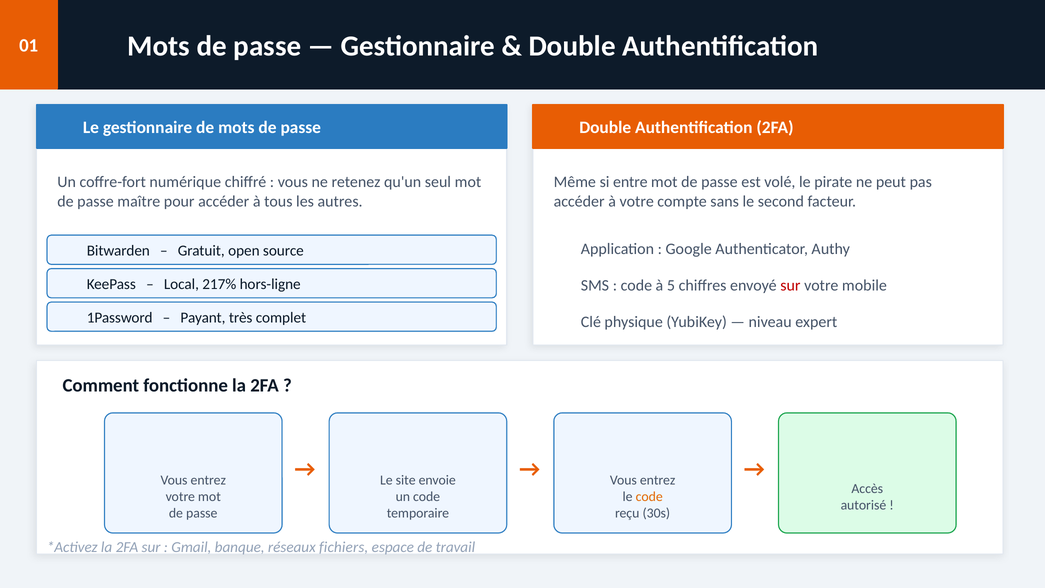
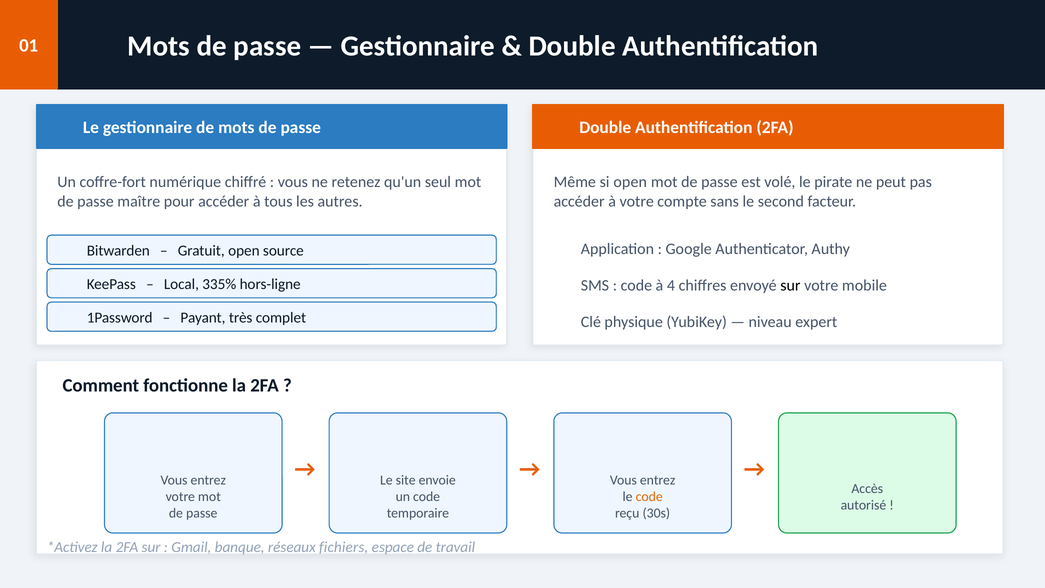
si entre: entre -> open (630, 182)
217%: 217% -> 335% (219, 284)
5: 5 -> 4 (671, 285)
sur colour: red -> black (790, 285)
